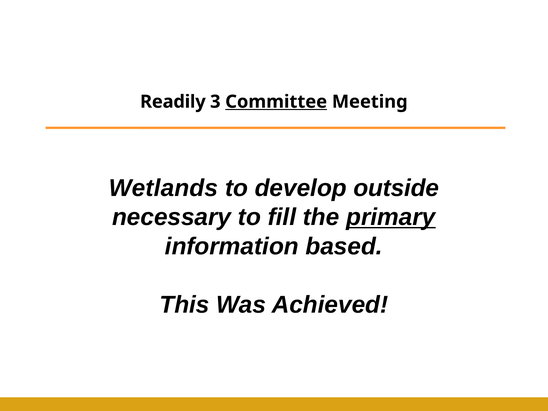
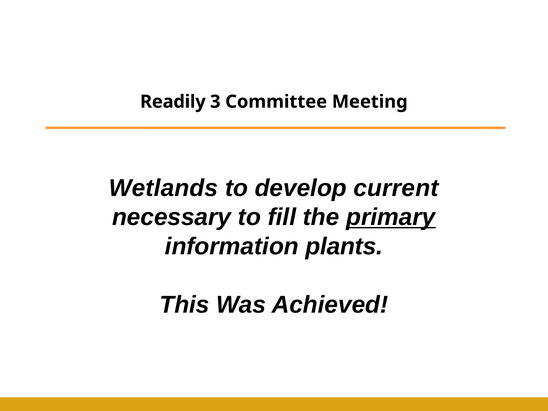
Committee underline: present -> none (276, 102)
outside: outside -> current (396, 188)
based: based -> plants (344, 246)
